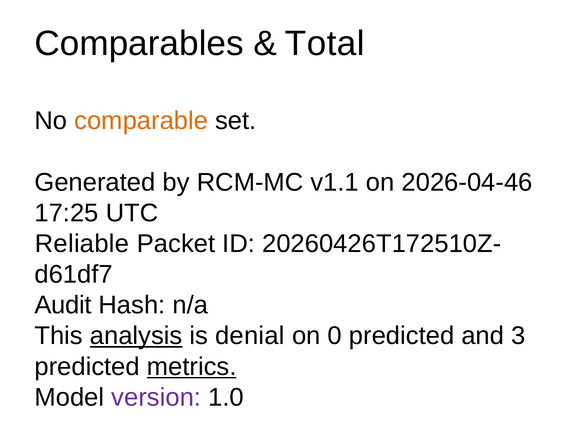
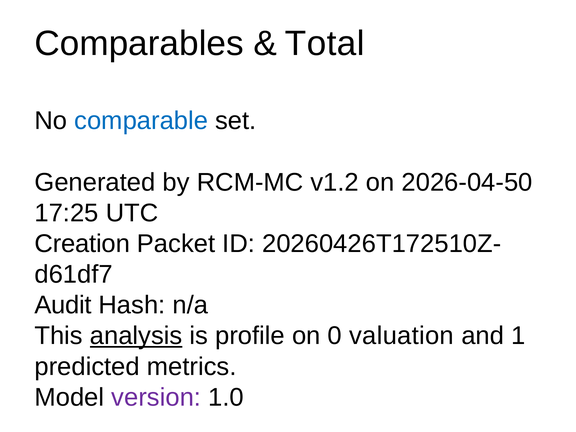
comparable colour: orange -> blue (141, 121)
v1.1: v1.1 -> v1.2 (335, 182)
2026-04-46: 2026-04-46 -> 2026-04-50 (467, 182)
Reliable: Reliable -> Creation (82, 244)
denial: denial -> profile (250, 336)
0 predicted: predicted -> valuation (401, 336)
3: 3 -> 1 (518, 336)
metrics underline: present -> none (192, 367)
